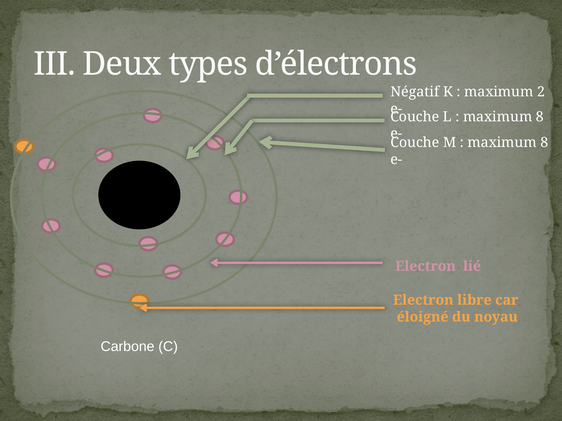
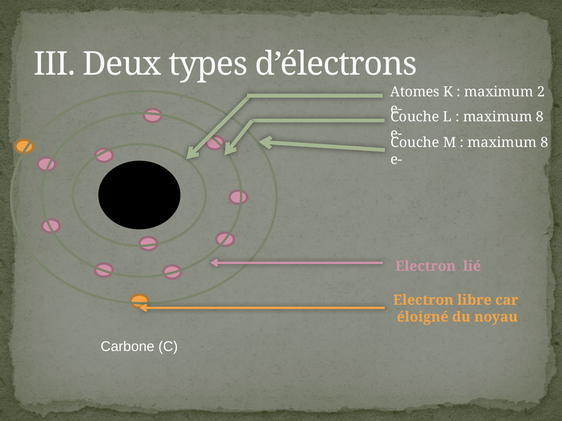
Négatif: Négatif -> Atomes (415, 92)
